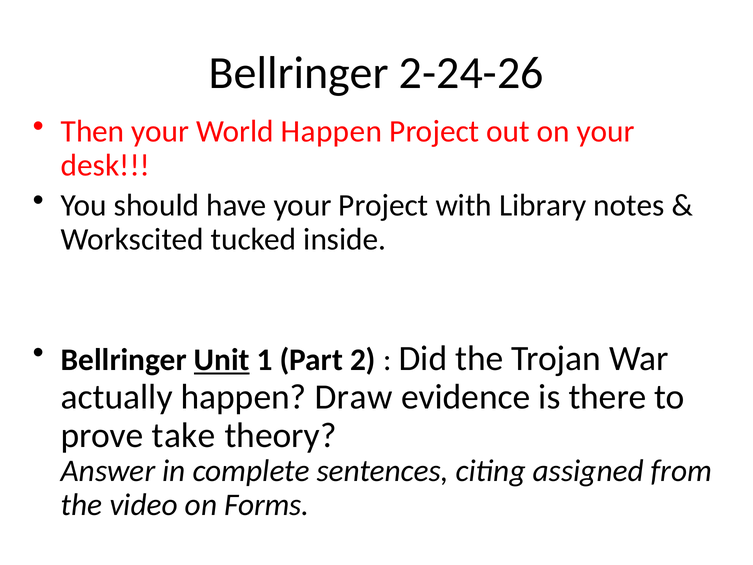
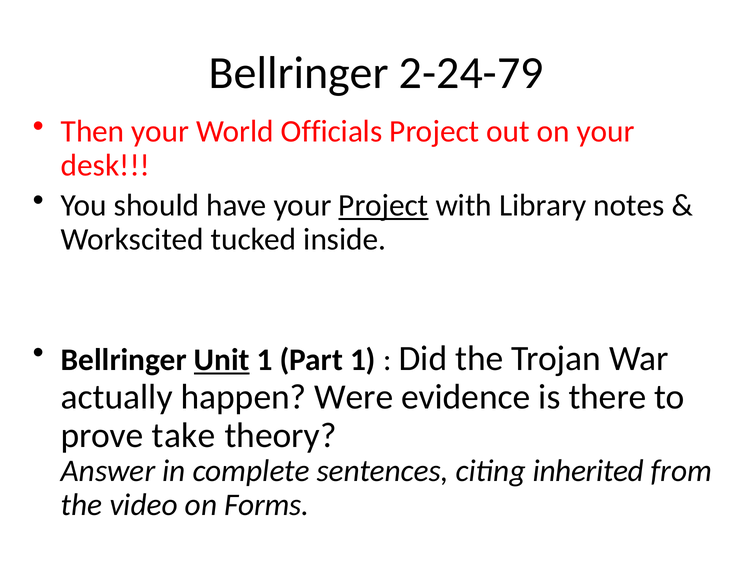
2-24-26: 2-24-26 -> 2-24-79 (471, 73)
World Happen: Happen -> Officials (332, 131)
Project underline: none -> present (383, 205)
Part 2: 2 -> 1 (363, 360)
Draw: Draw -> Were (354, 397)
assigned: assigned -> inherited (588, 471)
